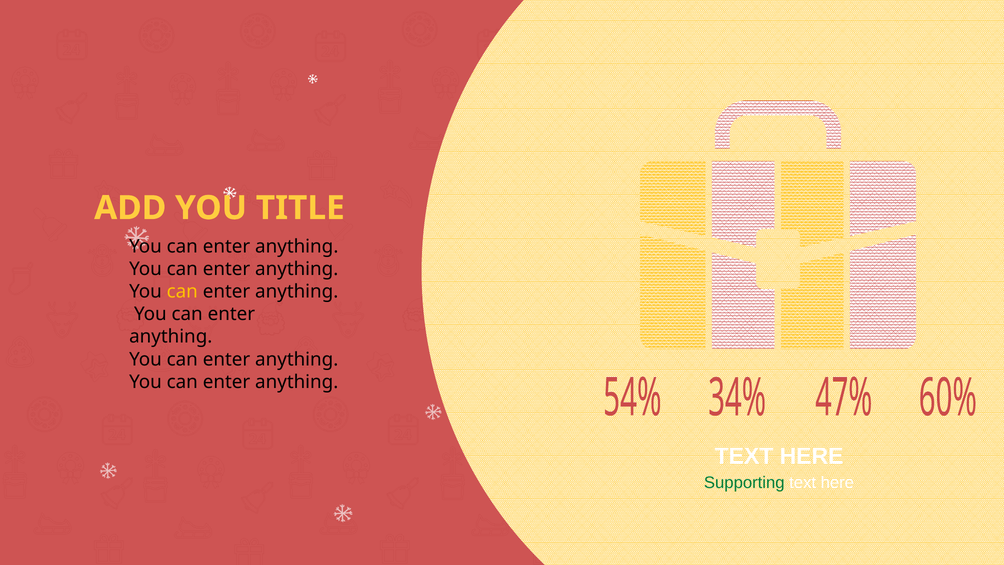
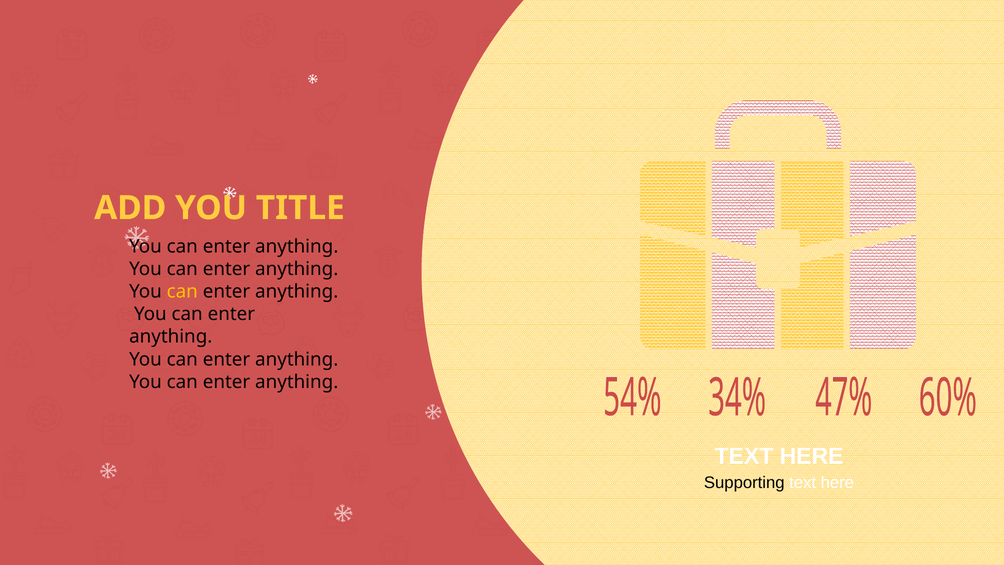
Supporting colour: green -> black (744, 482)
